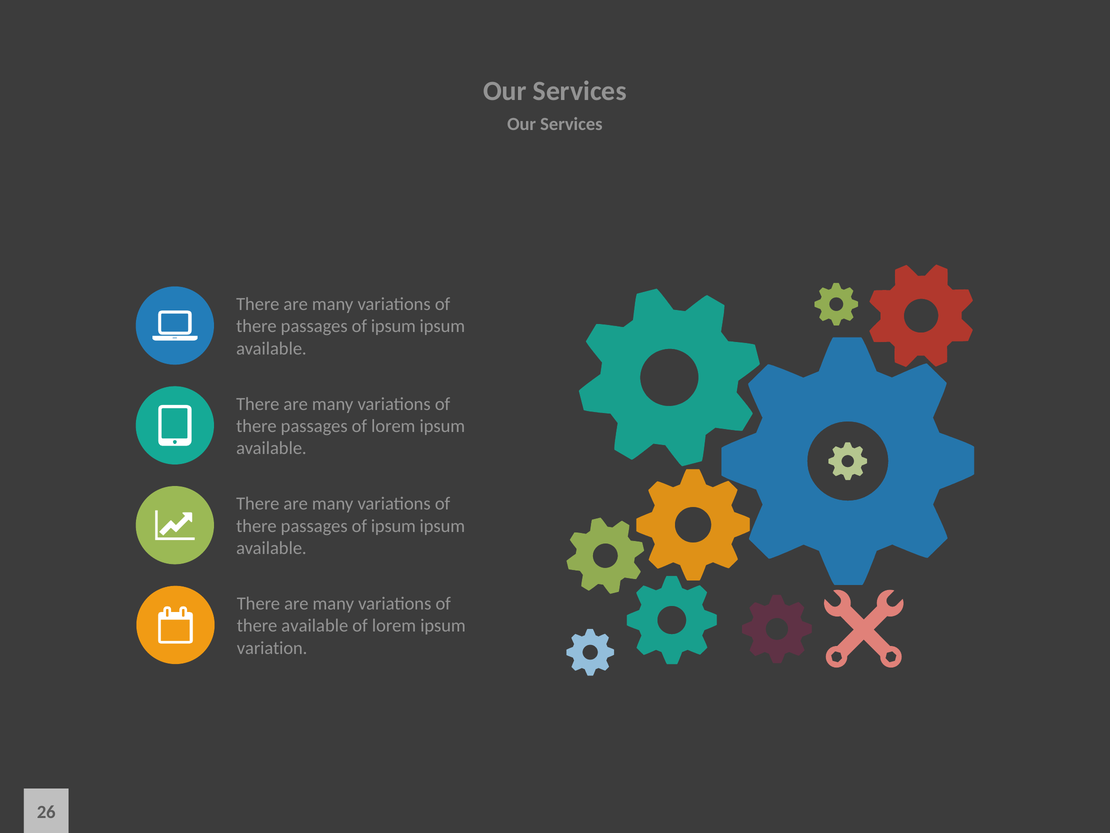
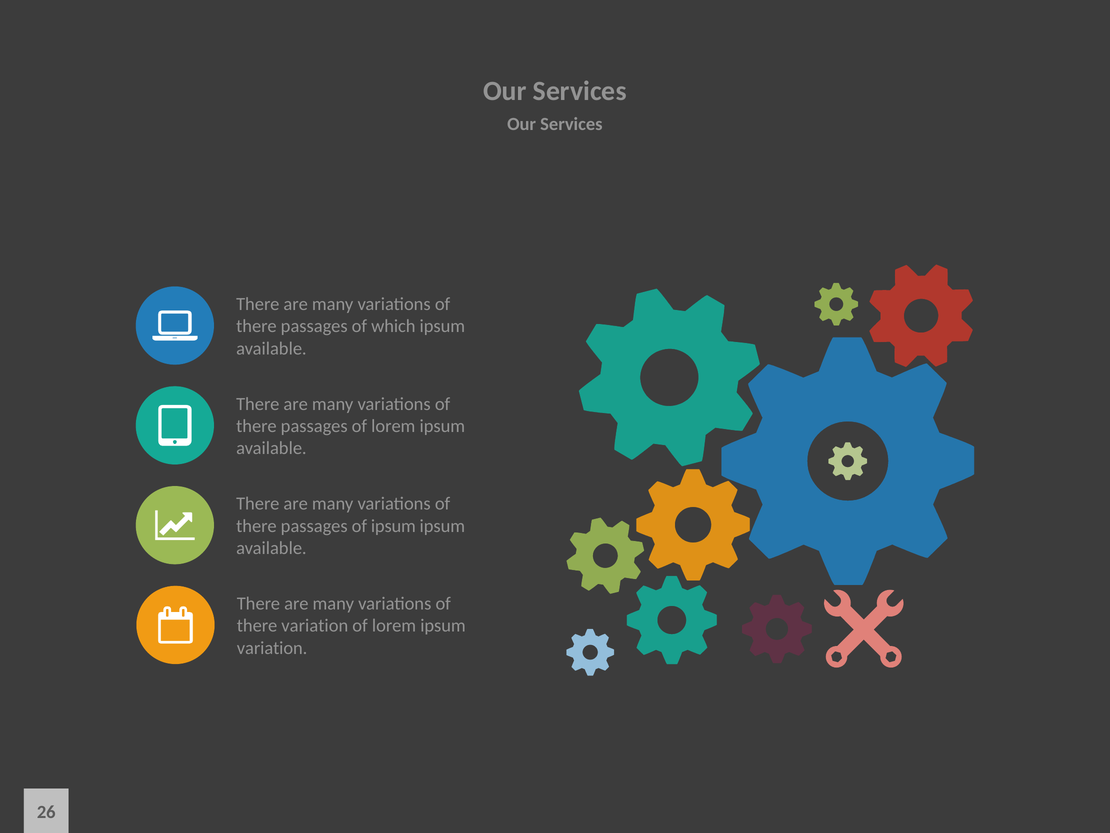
ipsum: ipsum -> which (393, 326)
there available: available -> variation (315, 625)
